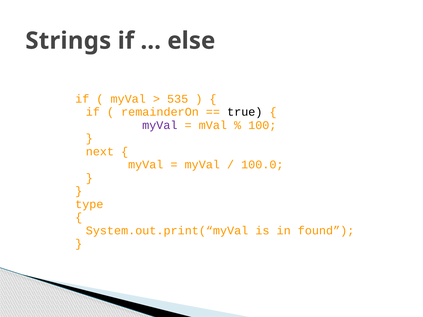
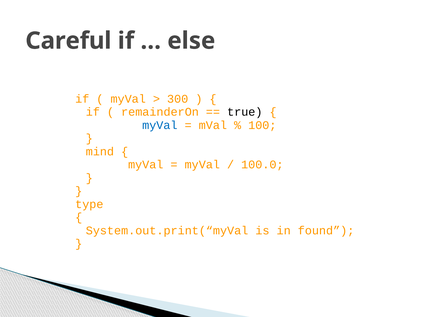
Strings: Strings -> Careful (68, 41)
535: 535 -> 300 (178, 99)
myVal colour: purple -> blue (160, 125)
next: next -> mind (100, 152)
